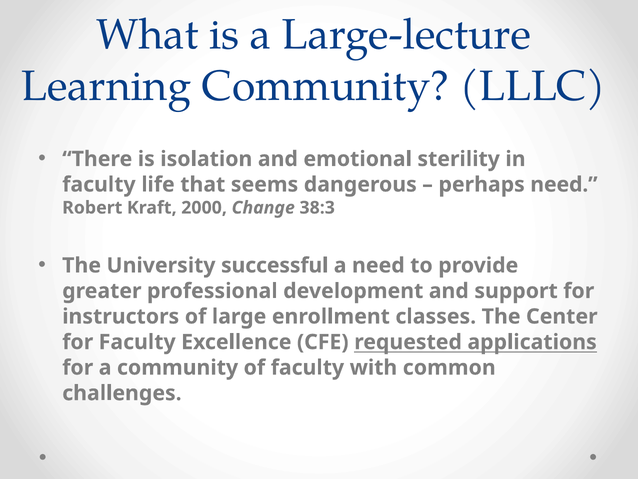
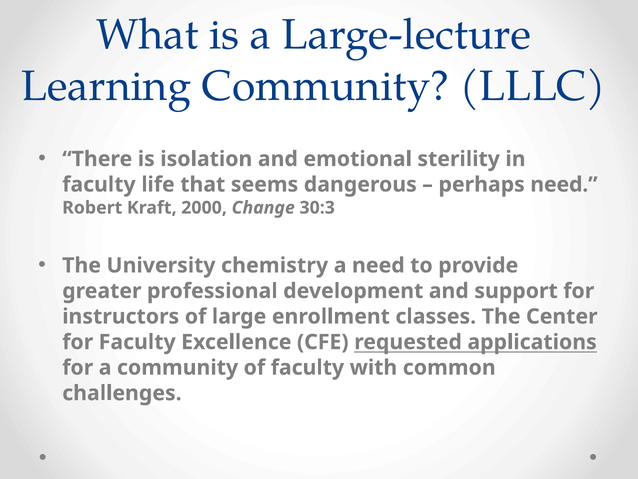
38:3: 38:3 -> 30:3 (317, 208)
successful: successful -> chemistry (275, 265)
